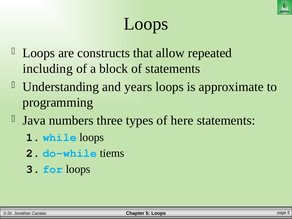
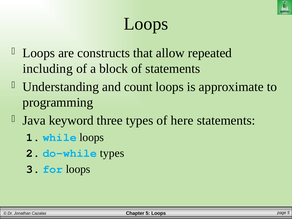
years: years -> count (138, 87)
numbers: numbers -> keyword (71, 121)
tiems: tiems -> types (112, 153)
